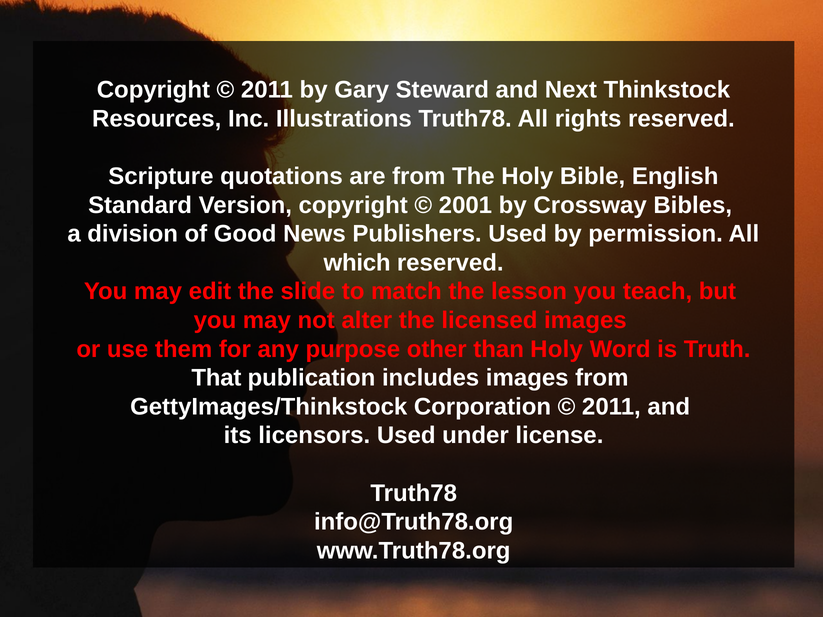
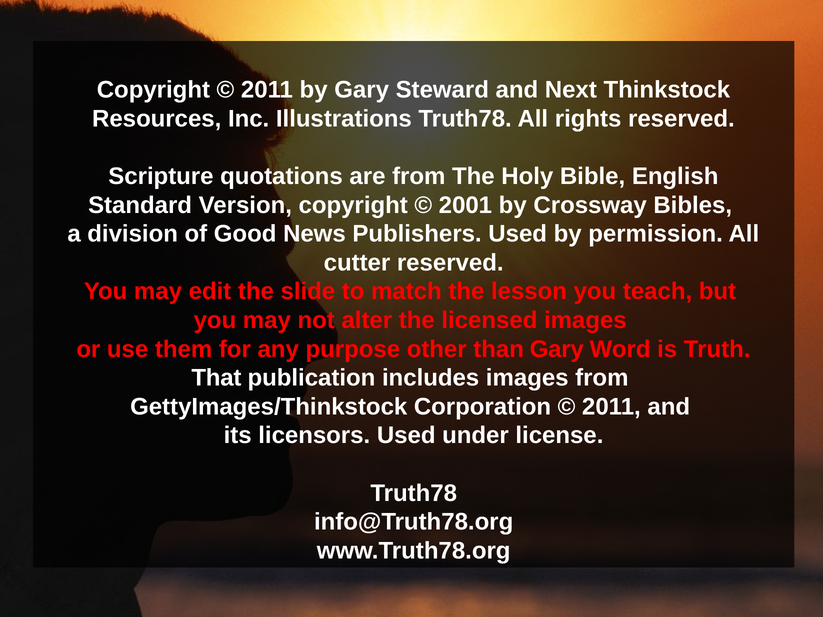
which: which -> cutter (357, 263)
than Holy: Holy -> Gary (557, 349)
